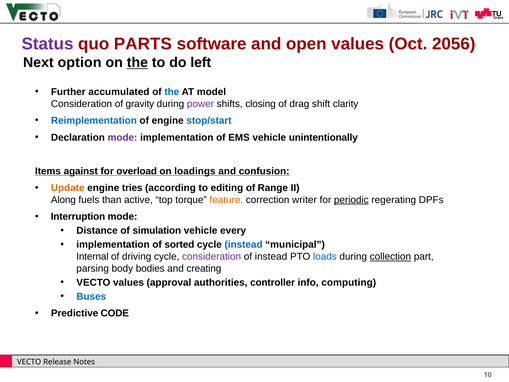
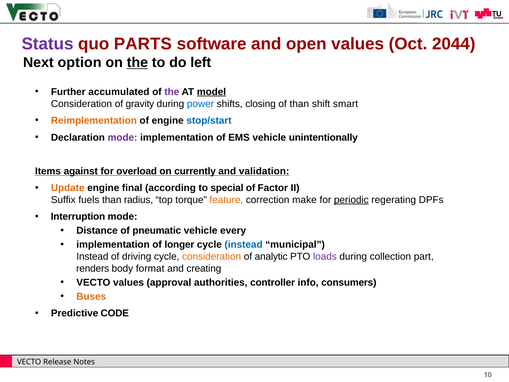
2056: 2056 -> 2044 (454, 44)
the colour: blue -> purple (172, 92)
model underline: none -> present (211, 92)
power colour: purple -> blue (200, 104)
of drag: drag -> than (299, 104)
clarity: clarity -> smart (346, 104)
Reimplementation colour: blue -> orange (94, 120)
loadings: loadings -> currently (195, 171)
confusion: confusion -> validation (264, 171)
tries: tries -> final (132, 188)
editing: editing -> special (227, 188)
Range: Range -> Factor (273, 188)
Along: Along -> Suffix (63, 200)
active: active -> radius (139, 200)
writer: writer -> make (304, 200)
simulation: simulation -> pneumatic (157, 231)
sorted: sorted -> longer (179, 245)
Internal: Internal -> Instead (92, 256)
consideration colour: purple -> orange (212, 256)
of instead: instead -> analytic (271, 256)
loads colour: blue -> purple (325, 256)
collection underline: present -> none (390, 256)
parsing: parsing -> renders (93, 268)
bodies: bodies -> format (150, 268)
computing: computing -> consumers (349, 282)
Buses colour: blue -> orange (91, 296)
